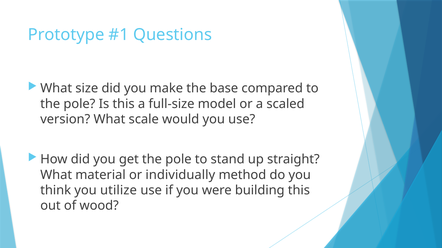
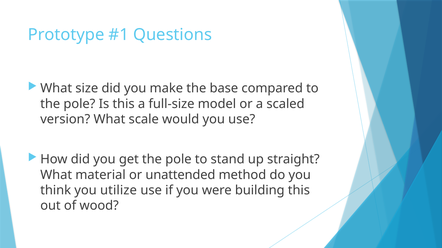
individually: individually -> unattended (180, 175)
